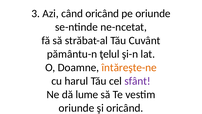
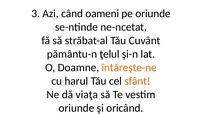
când oricând: oricând -> oameni (102, 14)
sfânt colour: purple -> orange (137, 81)
lume: lume -> viaţa (87, 94)
